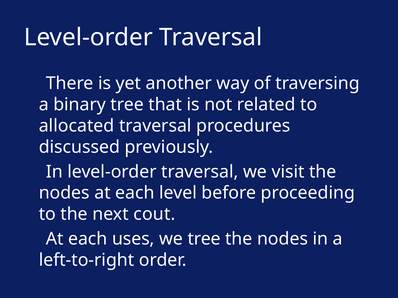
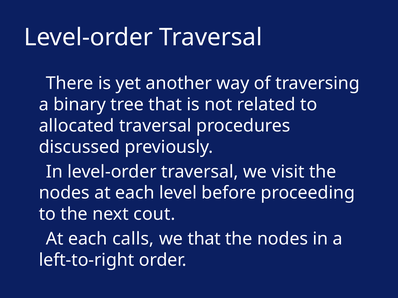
uses: uses -> calls (133, 239)
we tree: tree -> that (204, 239)
